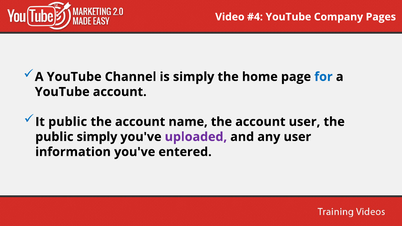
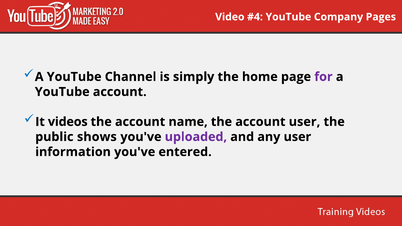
for colour: blue -> purple (323, 77)
It public: public -> videos (68, 122)
public simply: simply -> shows (97, 137)
